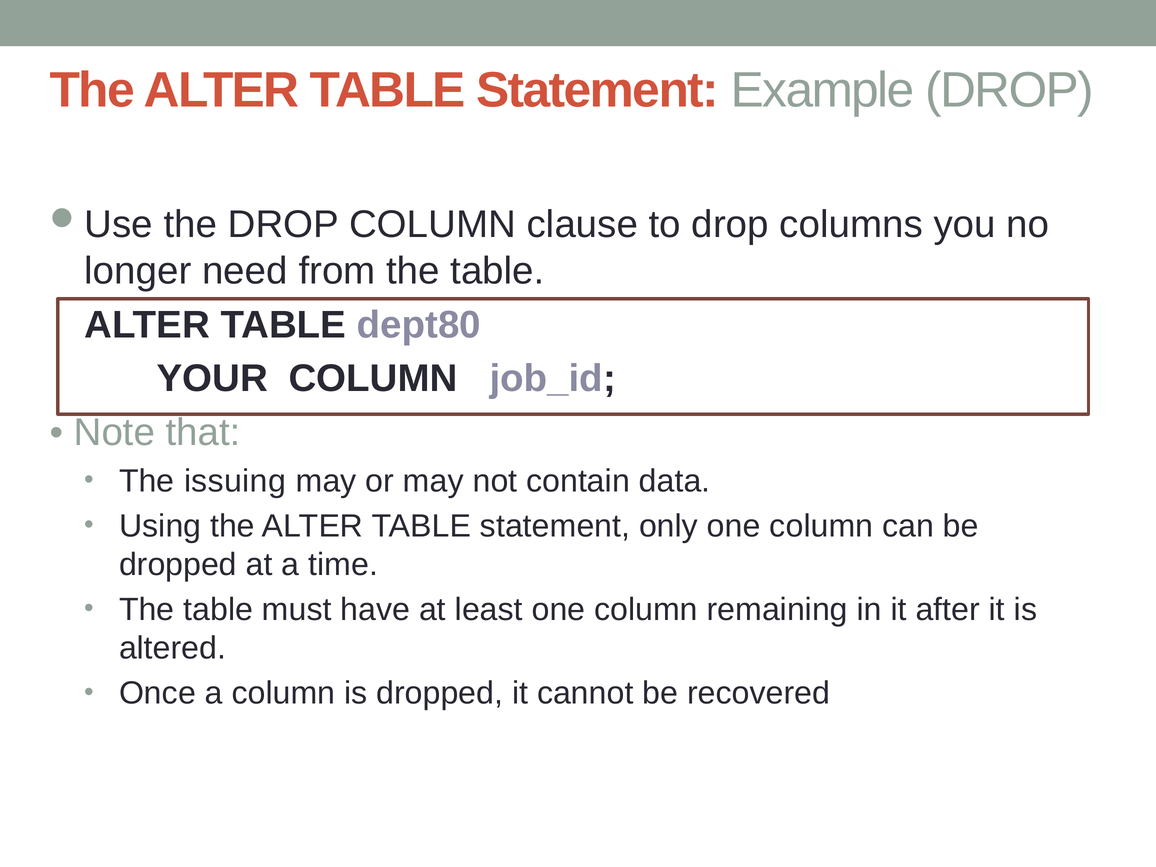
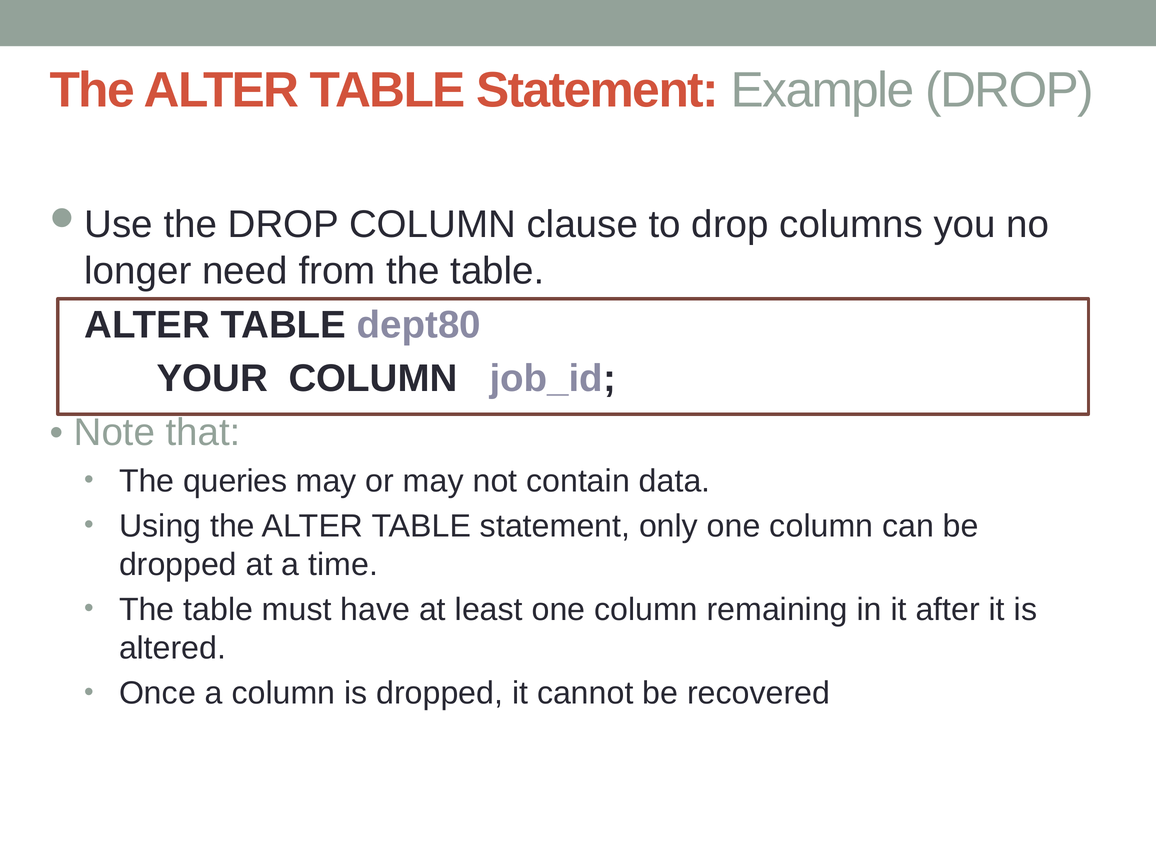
issuing: issuing -> queries (235, 481)
